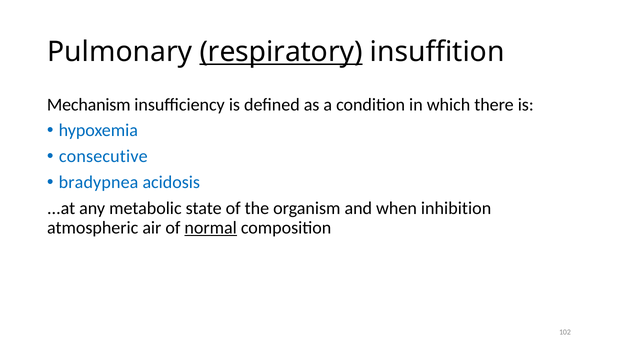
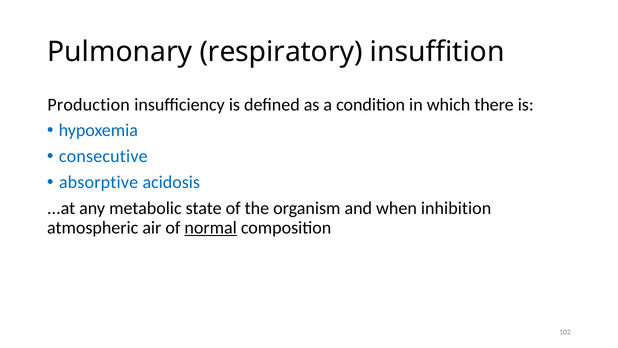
respiratory underline: present -> none (281, 52)
Mechanism: Mechanism -> Production (89, 104)
bradypnea: bradypnea -> absorptive (99, 182)
